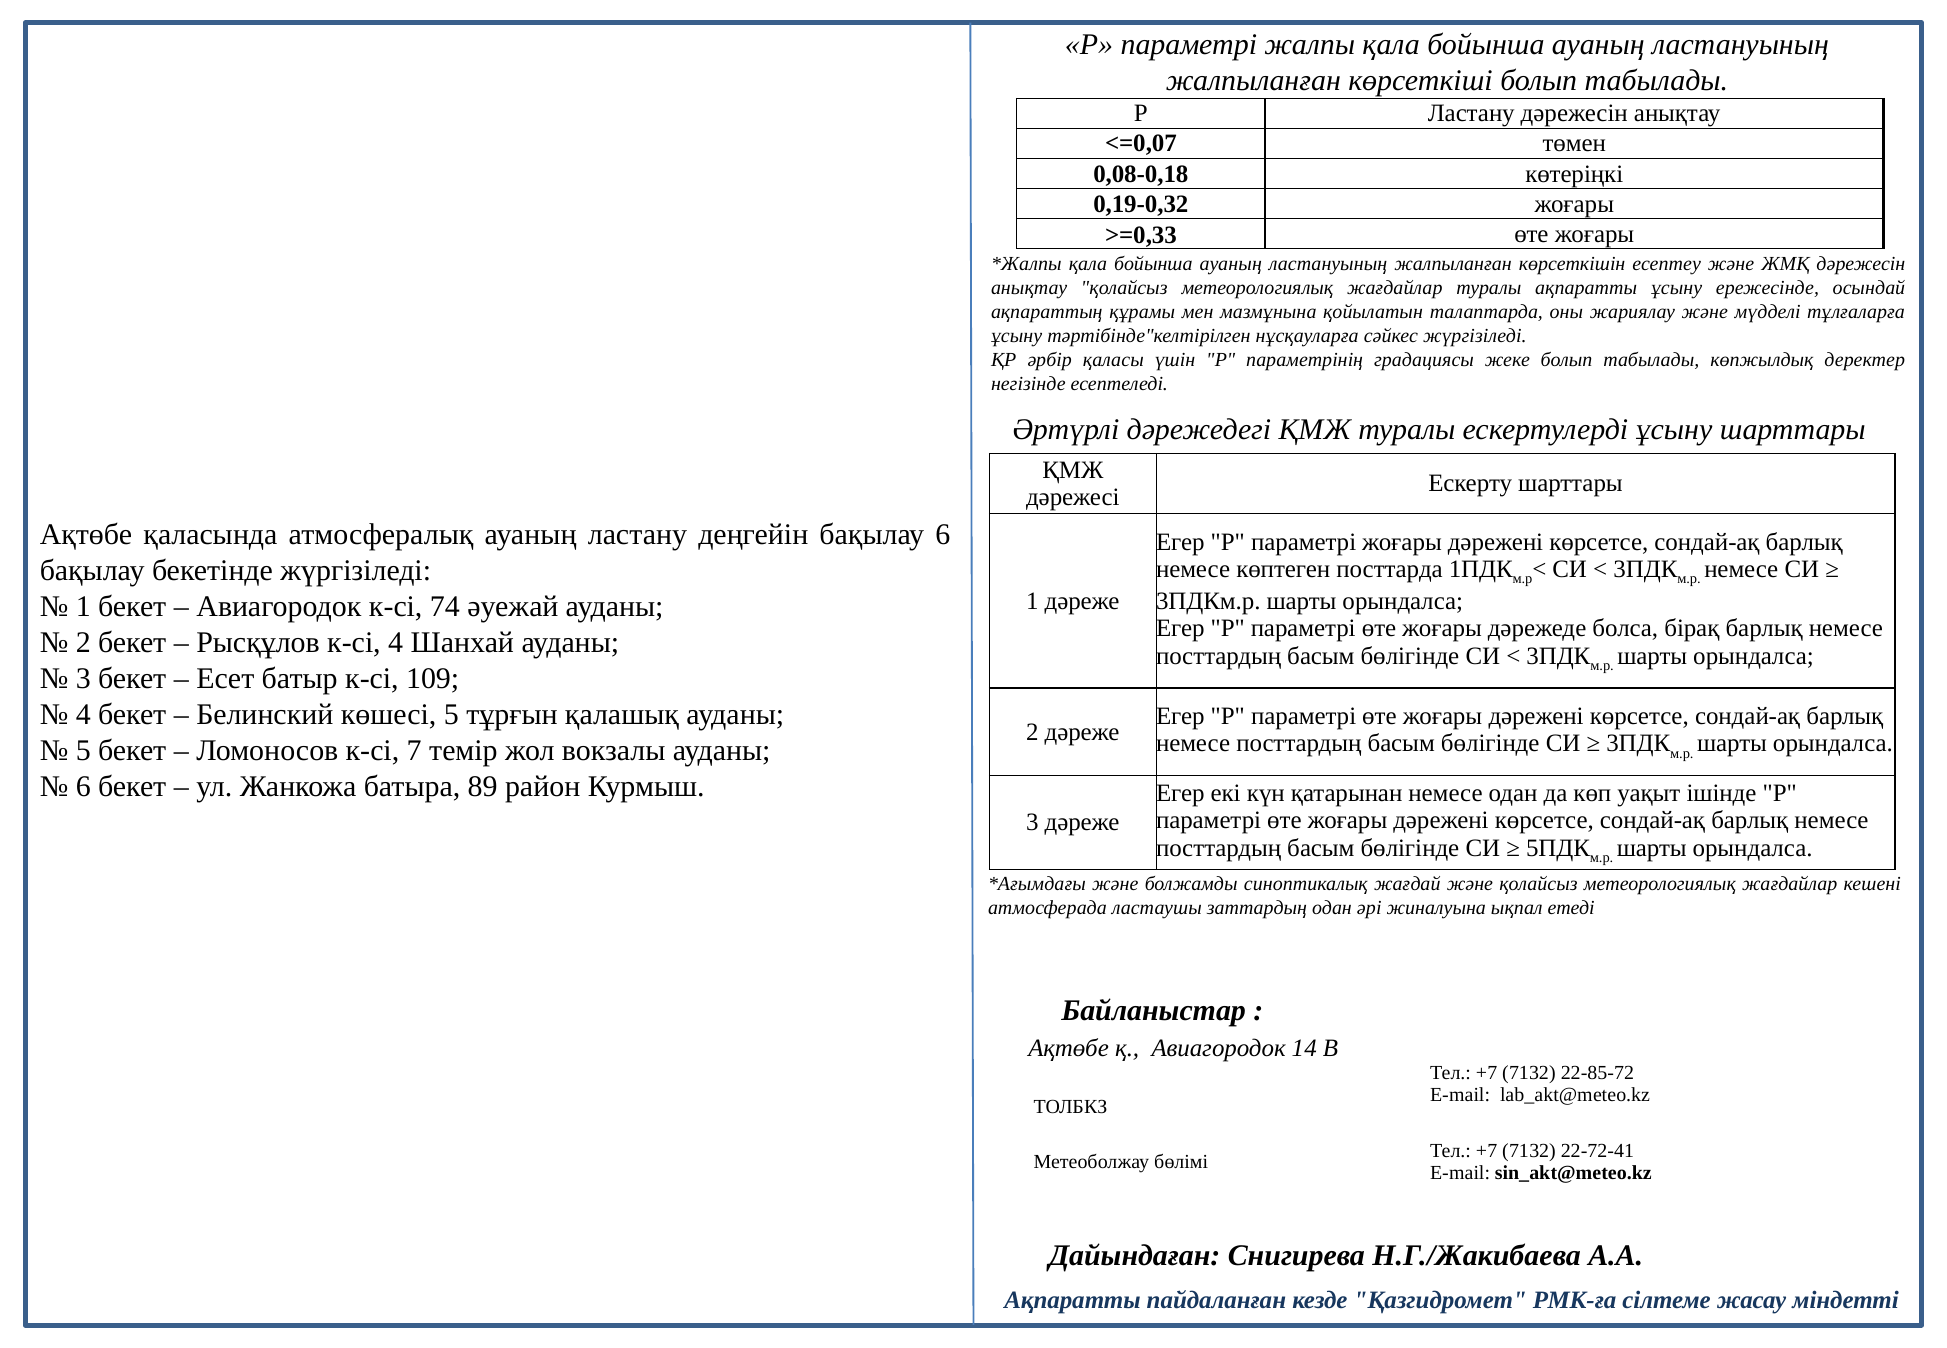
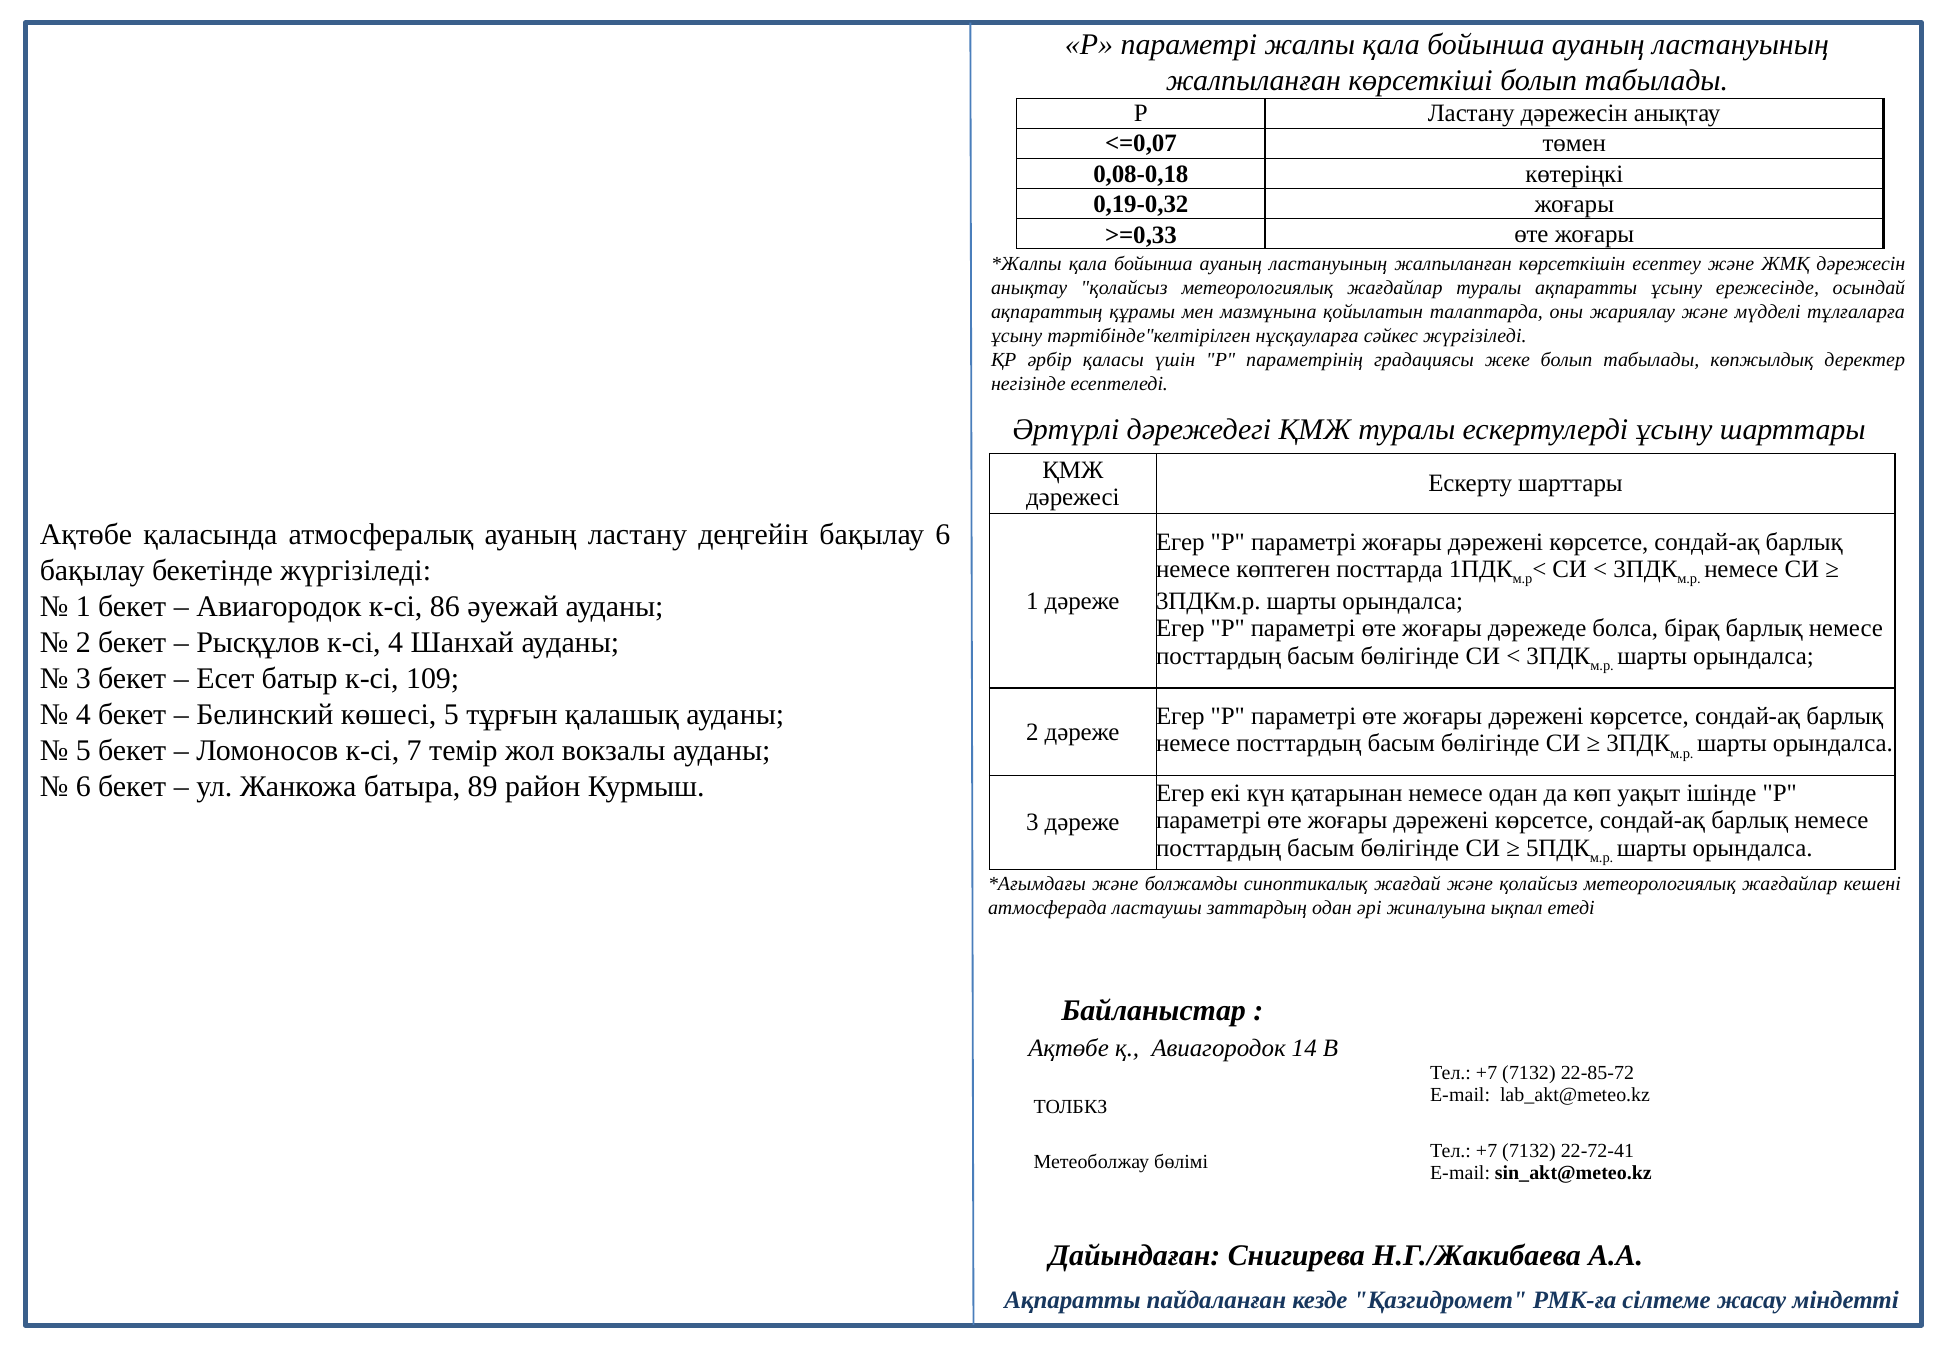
74: 74 -> 86 (445, 607)
